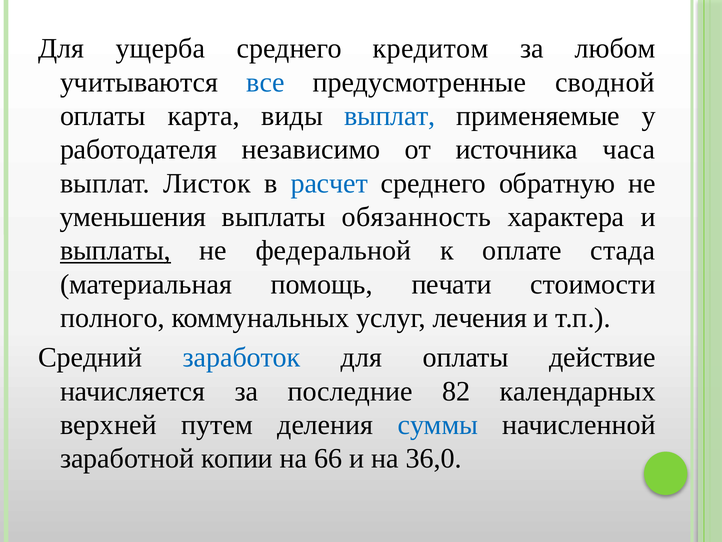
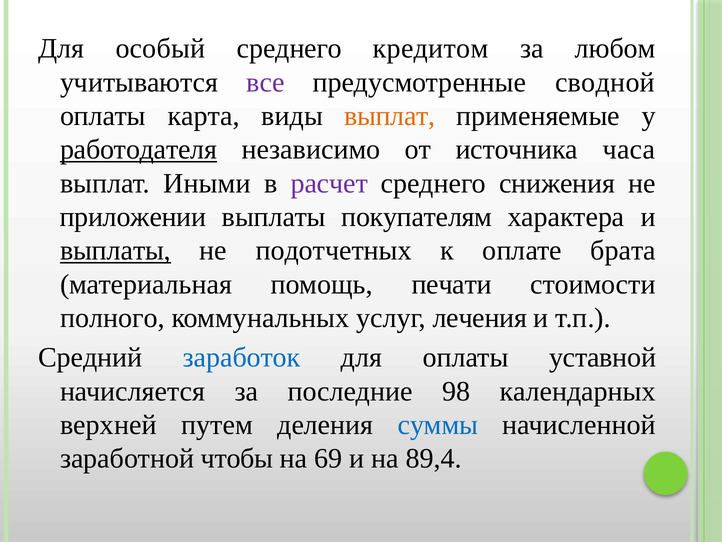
ущерба: ущерба -> особый (160, 49)
все colour: blue -> purple (265, 82)
выплат colour: blue -> orange (390, 116)
работодателя underline: none -> present (139, 149)
Листок: Листок -> Иными (207, 183)
расчет colour: blue -> purple (329, 183)
обратную: обратную -> снижения (557, 183)
уменьшения: уменьшения -> приложении (133, 217)
обязанность: обязанность -> покупателям (417, 217)
федеральной: федеральной -> подотчетных (334, 250)
стада: стада -> брата (623, 250)
действие: действие -> уставной (603, 357)
82: 82 -> 98 (456, 391)
копии: копии -> чтобы (237, 458)
66: 66 -> 69 (328, 458)
36,0: 36,0 -> 89,4 (434, 458)
